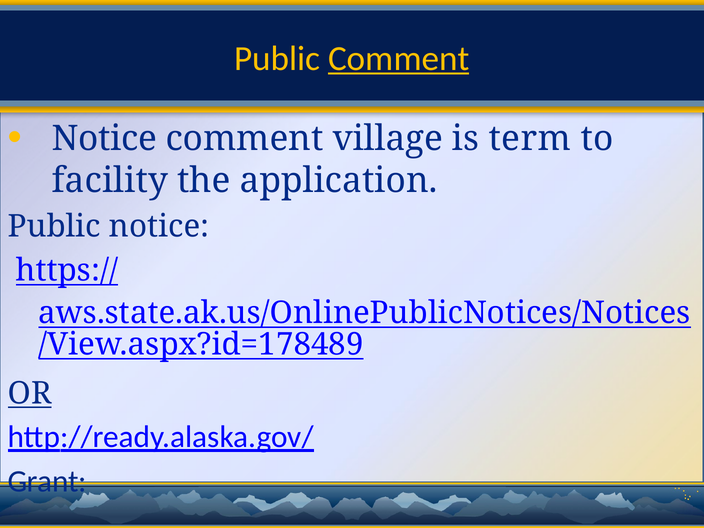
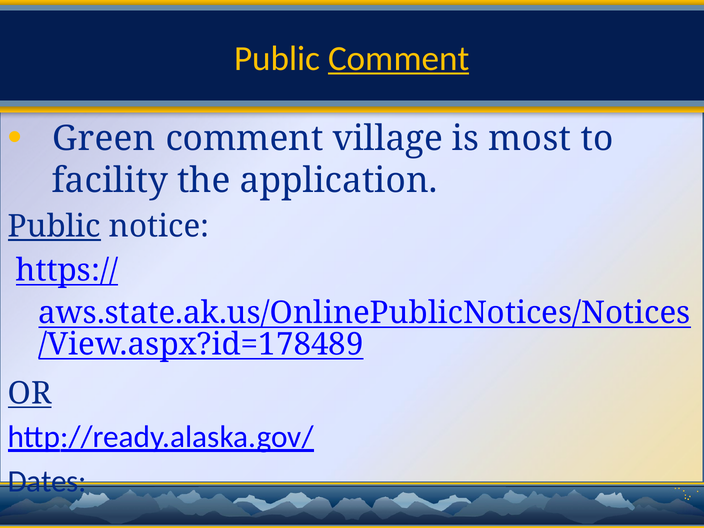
Notice: Notice -> Green (104, 139)
term: term -> most (530, 139)
Public underline: none -> present (54, 227)
Grant: Grant -> Dates (47, 482)
